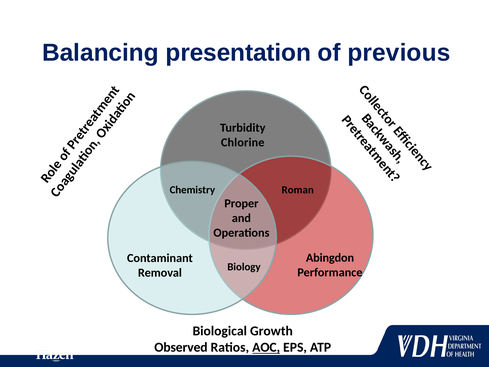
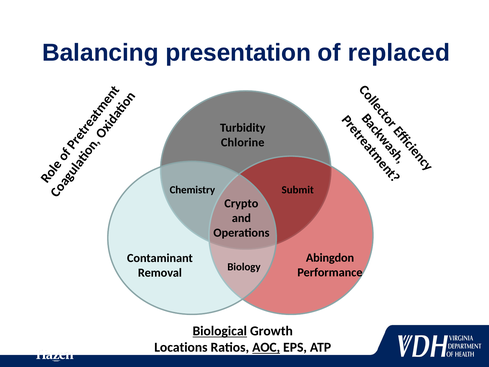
previous: previous -> replaced (399, 53)
Roman: Roman -> Submit (298, 190)
Proper: Proper -> Crypto (241, 203)
Biological underline: none -> present (220, 331)
Observed: Observed -> Locations (181, 347)
